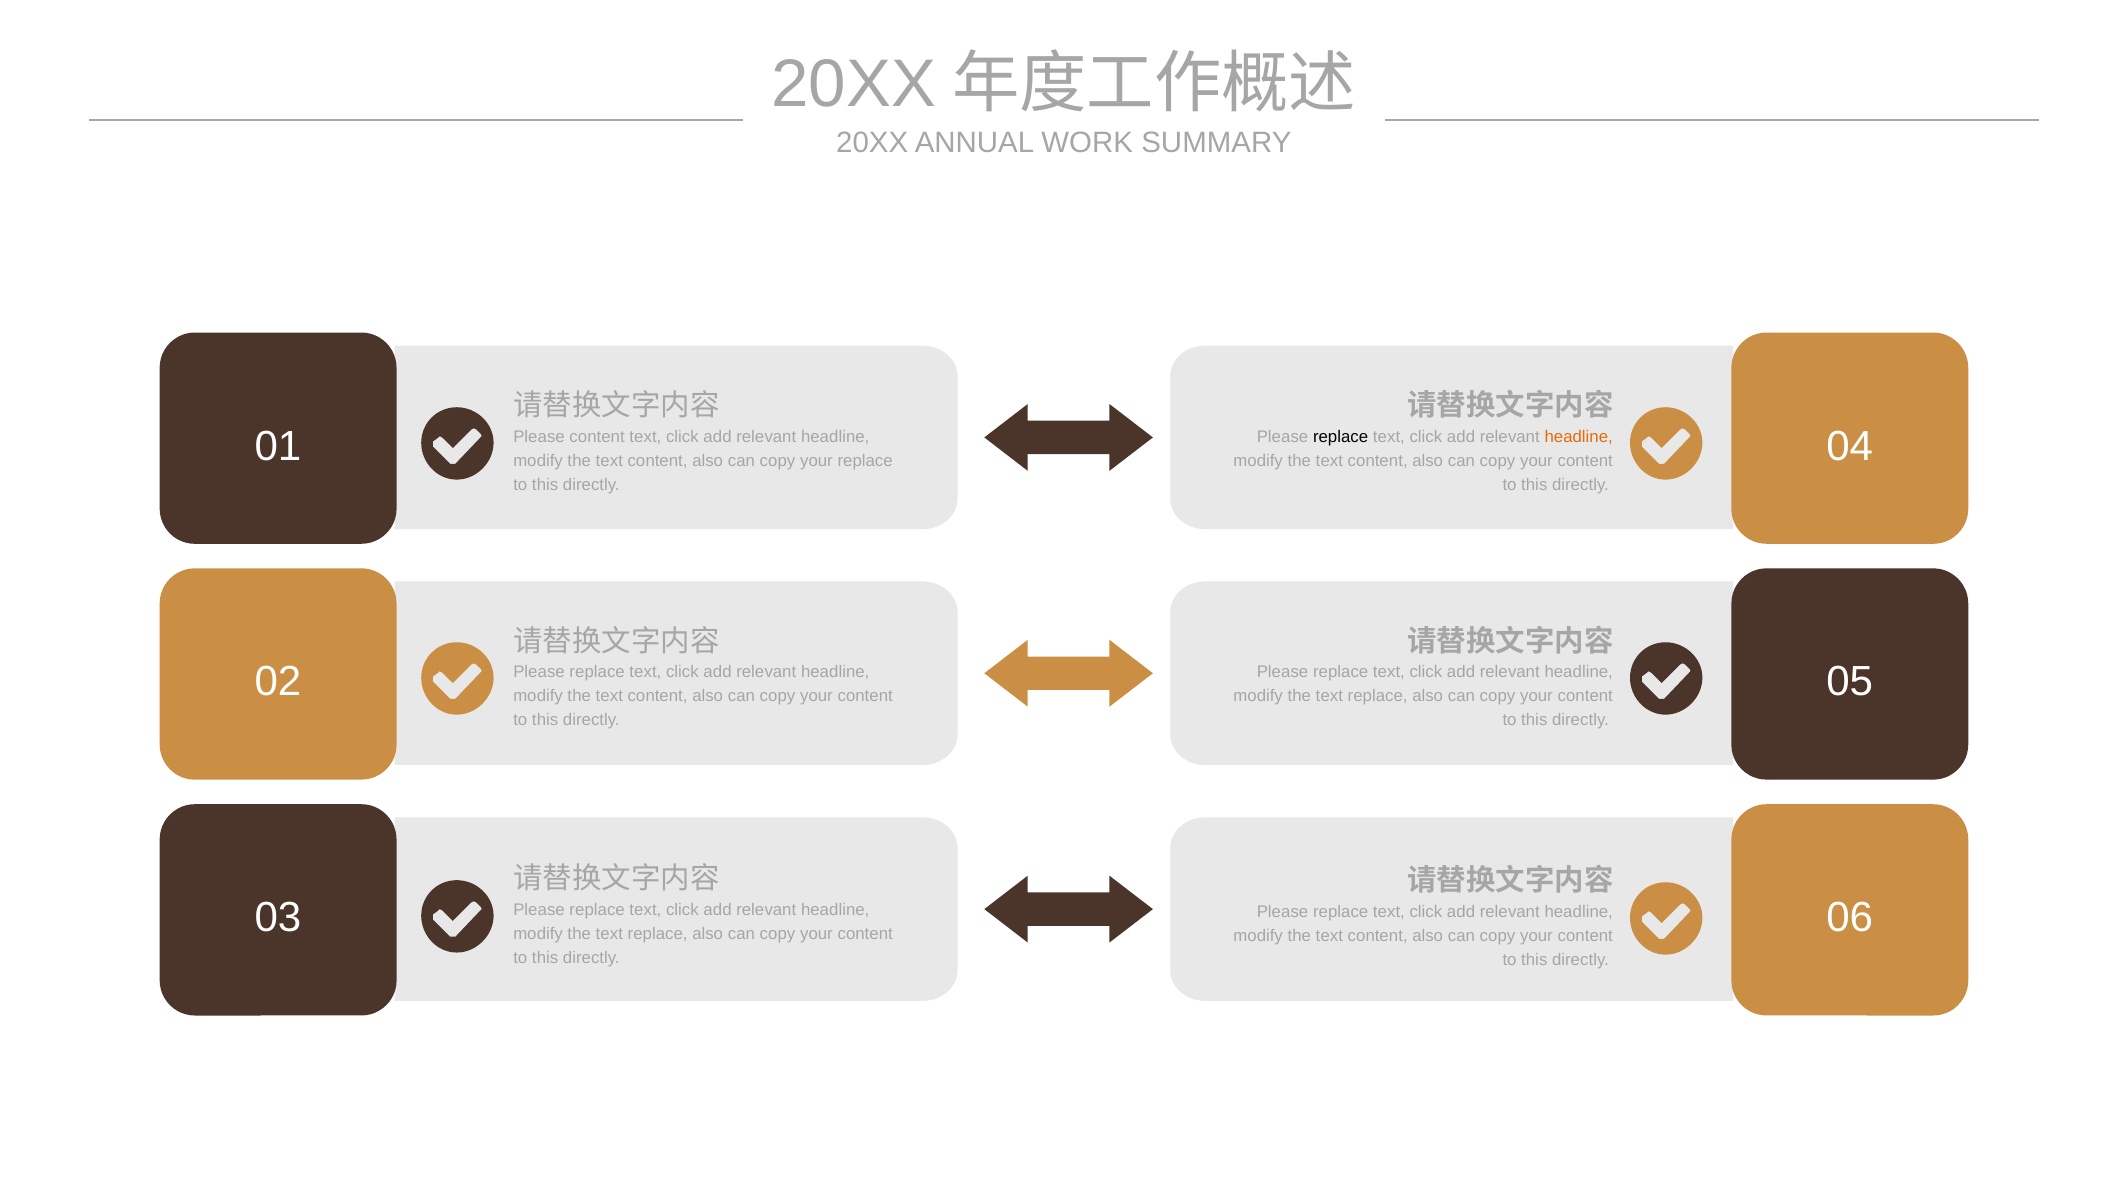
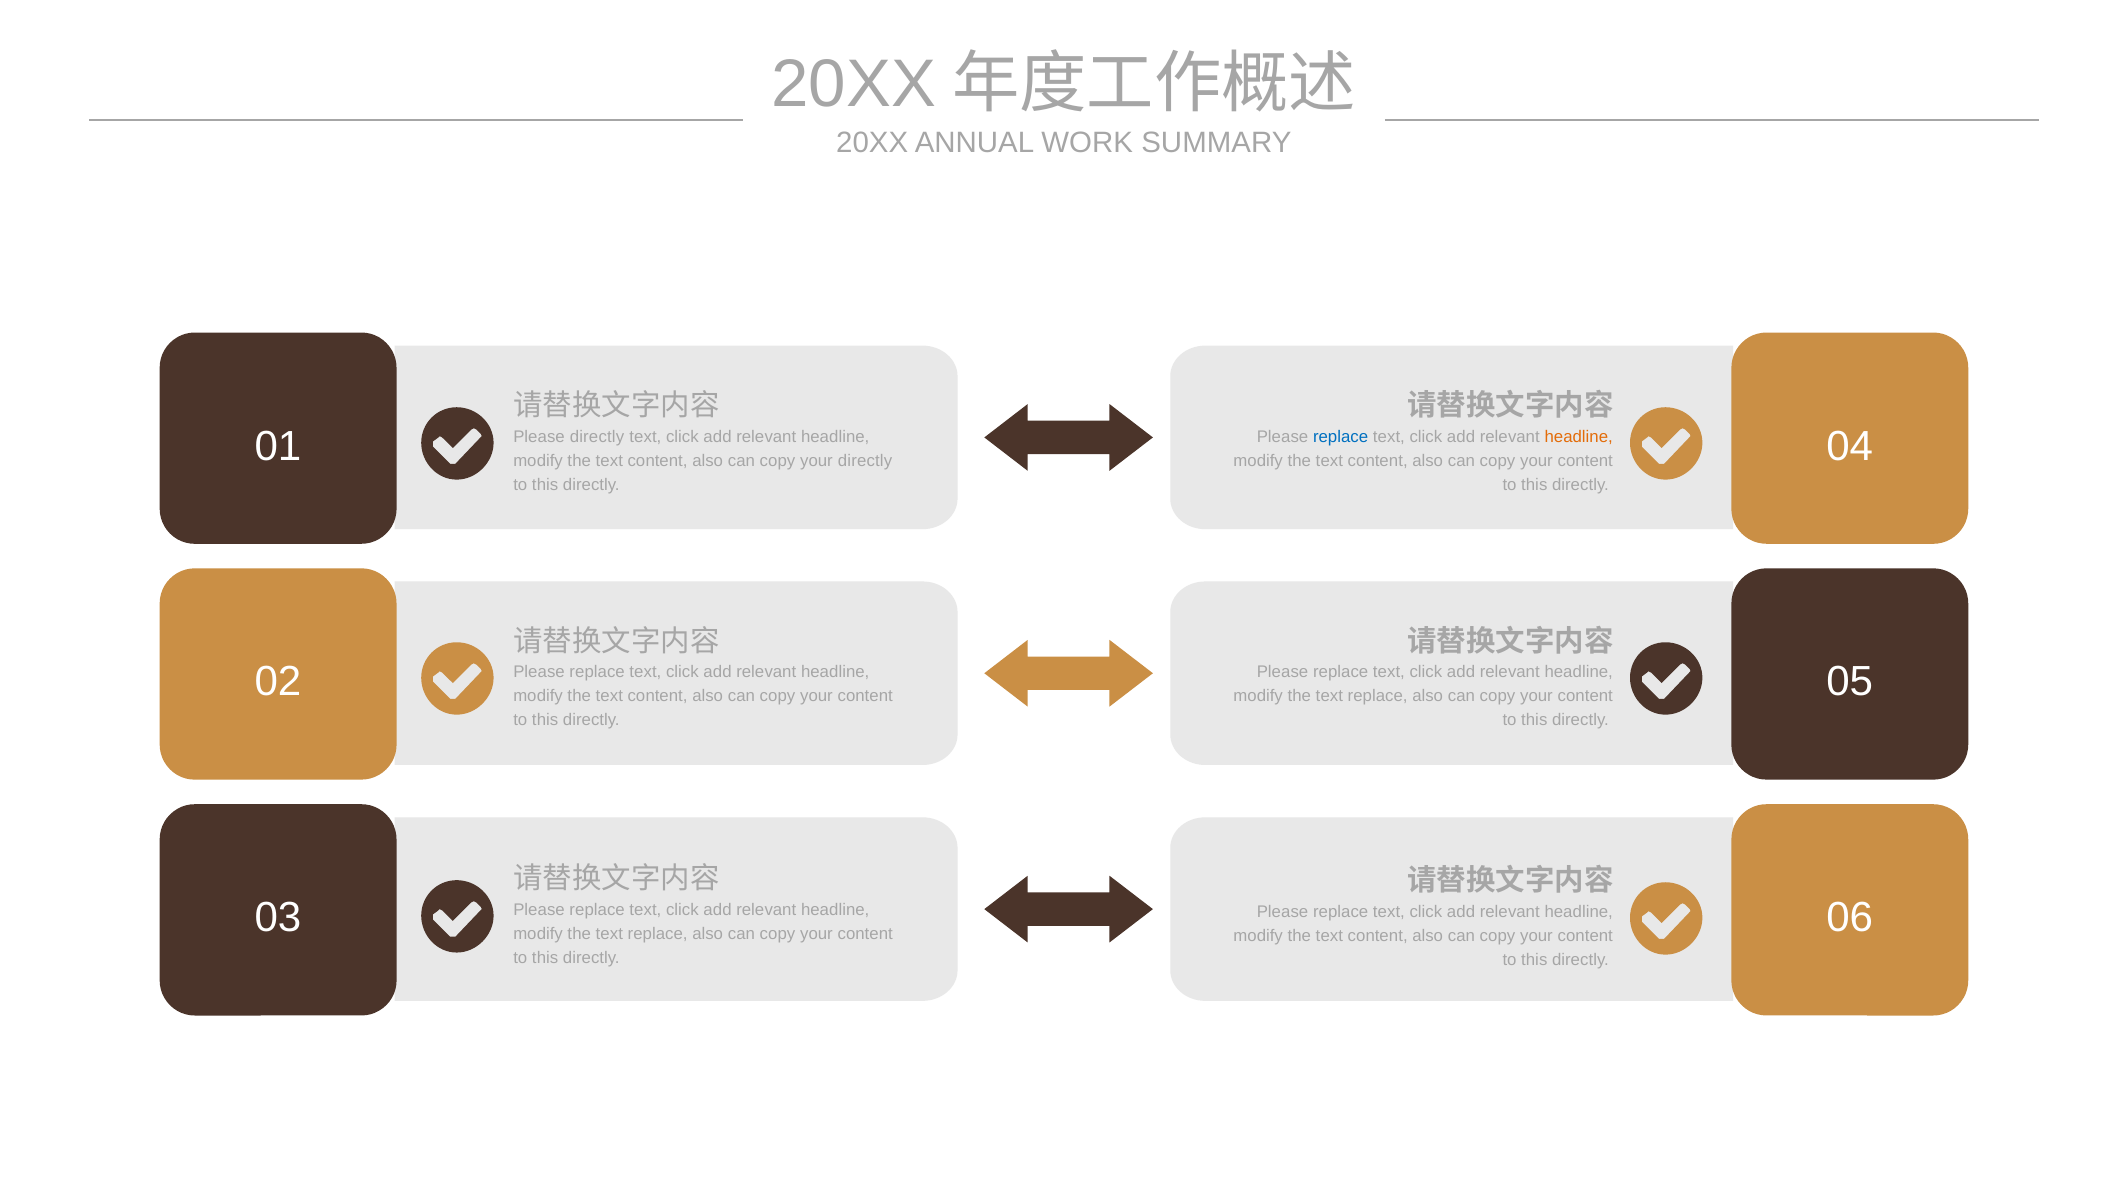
Please content: content -> directly (597, 437)
replace colour: black -> blue (1341, 437)
your replace: replace -> directly (865, 461)
